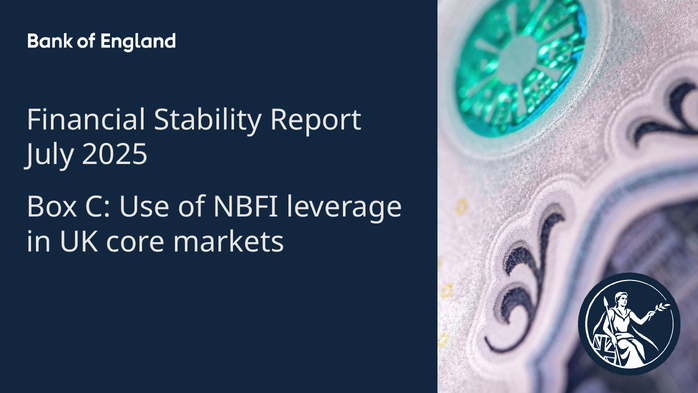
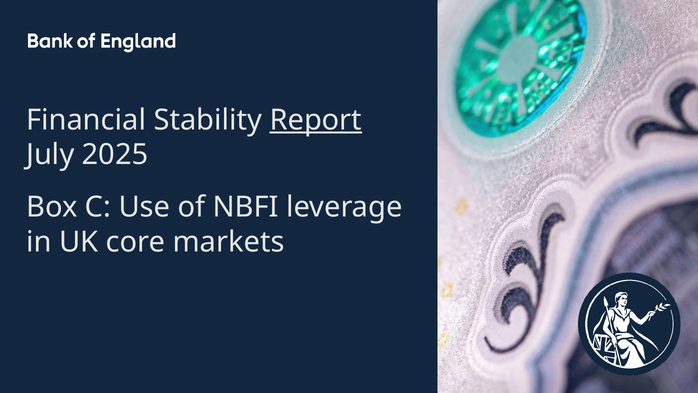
Report underline: none -> present (316, 120)
